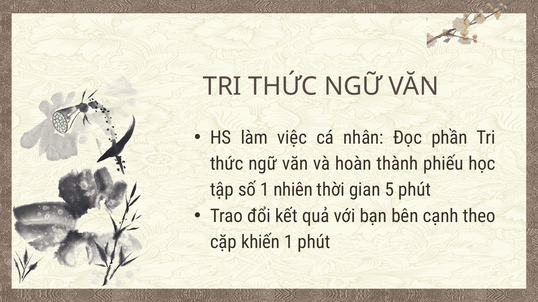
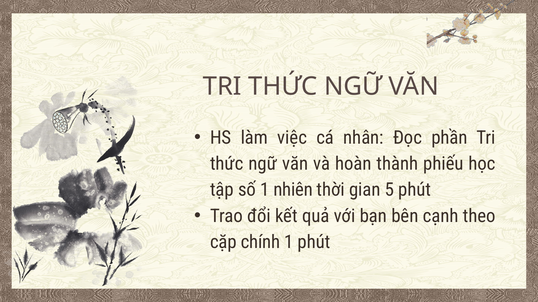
khiến: khiến -> chính (261, 243)
